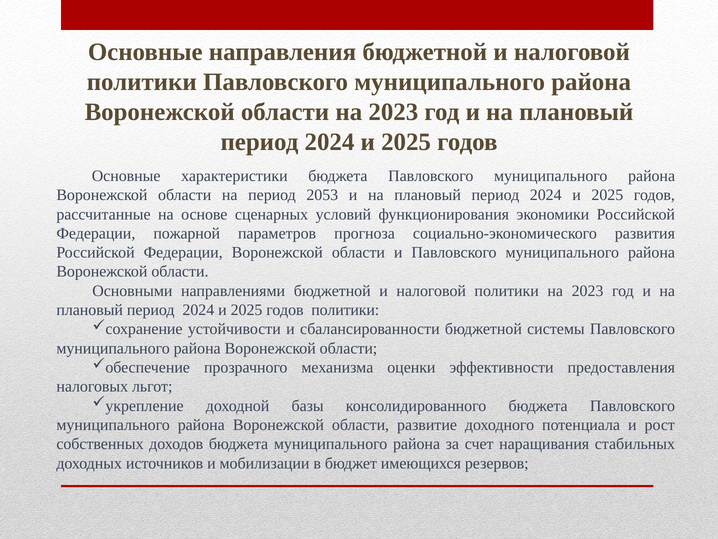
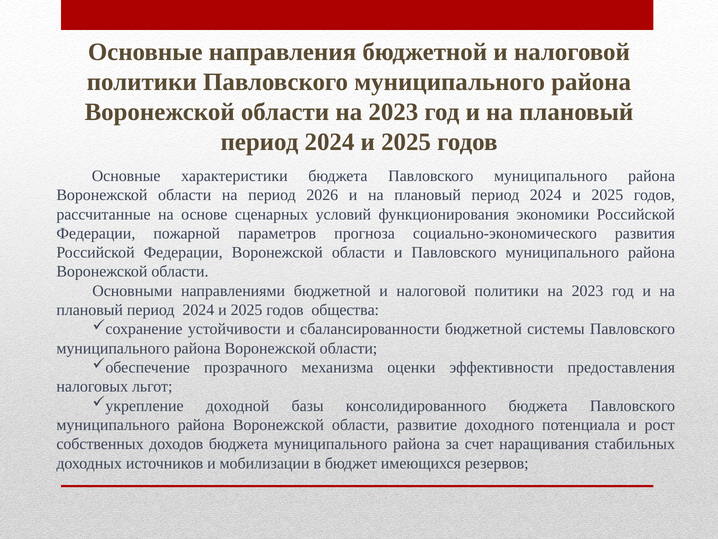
2053: 2053 -> 2026 (322, 195)
годов политики: политики -> общества (345, 310)
